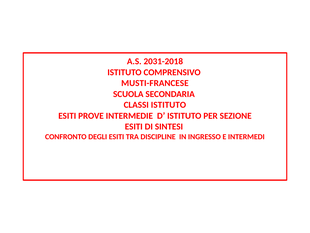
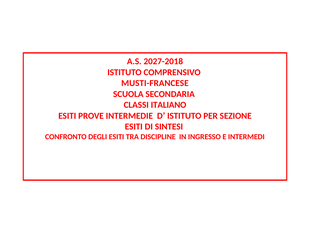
2031-2018: 2031-2018 -> 2027-2018 (163, 61)
CLASSI ISTITUTO: ISTITUTO -> ITALIANO (169, 105)
